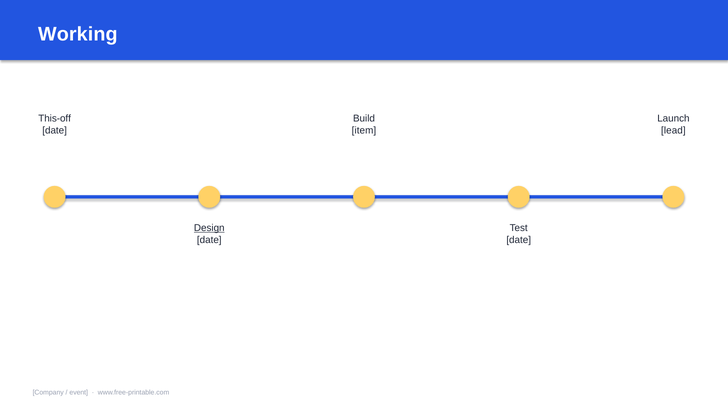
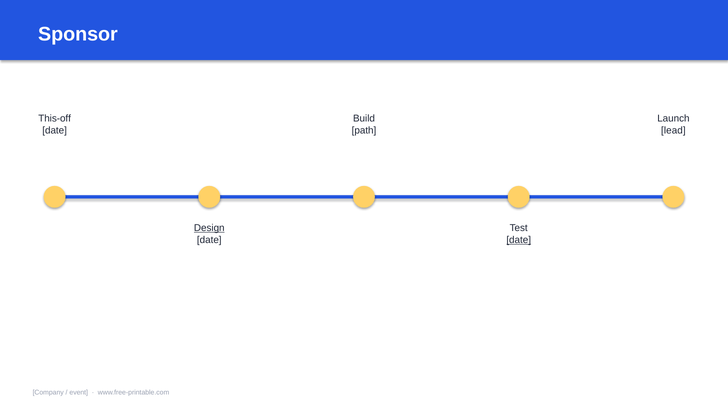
Working: Working -> Sponsor (78, 34)
item: item -> path (364, 130)
date underline: none -> present (519, 240)
